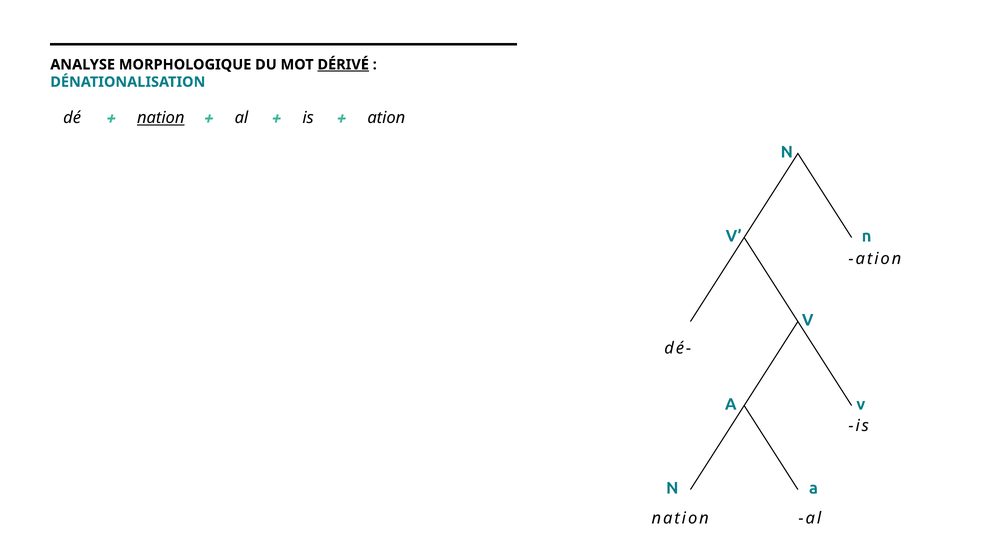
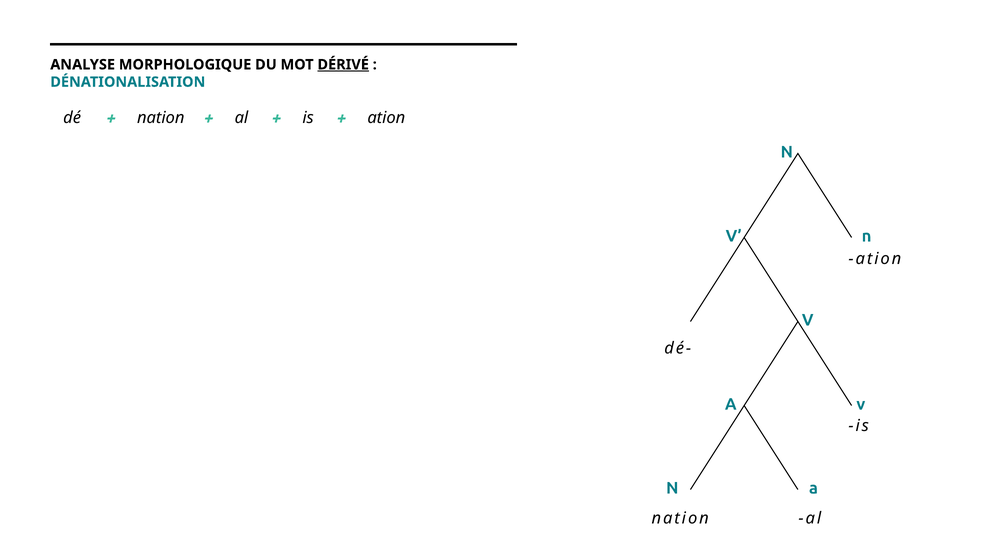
nation underline: present -> none (161, 118)
